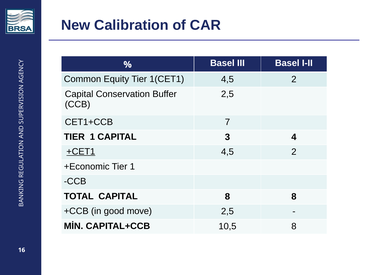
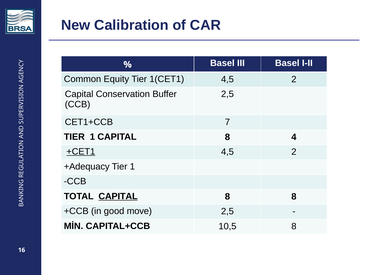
1 CAPITAL 3: 3 -> 8 (227, 137)
+Economic: +Economic -> +Adequacy (87, 167)
CAPITAL underline: none -> present (118, 196)
